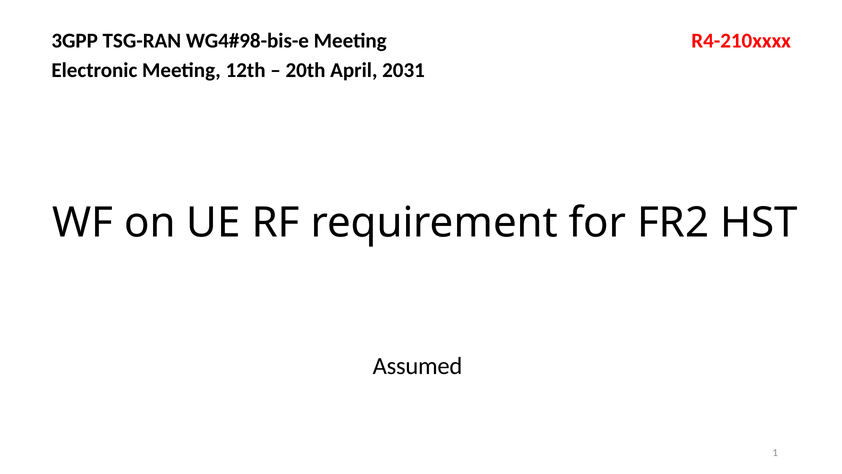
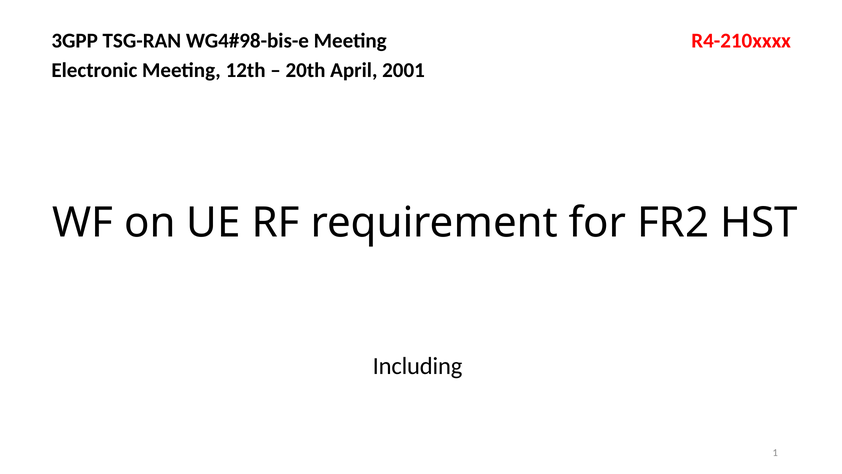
2031: 2031 -> 2001 (404, 70)
Assumed: Assumed -> Including (418, 366)
